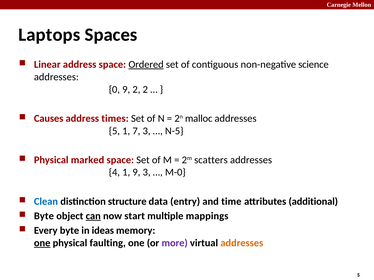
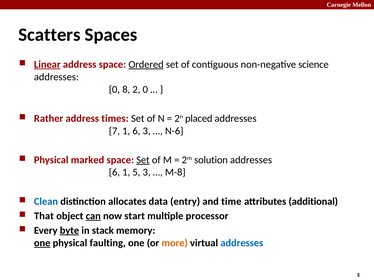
Laptops: Laptops -> Scatters (49, 35)
Linear underline: none -> present (47, 65)
0 9: 9 -> 8 (126, 89)
2 2: 2 -> 0 (145, 89)
Causes: Causes -> Rather (49, 119)
malloc: malloc -> placed (199, 119)
5: 5 -> 7 (114, 131)
1 7: 7 -> 6 (136, 131)
N-5: N-5 -> N-6 (174, 131)
Set underline: none -> present (143, 160)
scatters: scatters -> solution (211, 160)
4: 4 -> 6 (114, 173)
1 9: 9 -> 5 (136, 173)
M-0: M-0 -> M-8 (175, 173)
structure: structure -> allocates (127, 202)
Byte: Byte -> That (44, 216)
mappings: mappings -> processor (207, 216)
byte underline: none -> present (69, 231)
ideas: ideas -> stack (103, 231)
more colour: purple -> orange (175, 243)
addresses colour: orange -> blue (242, 243)
